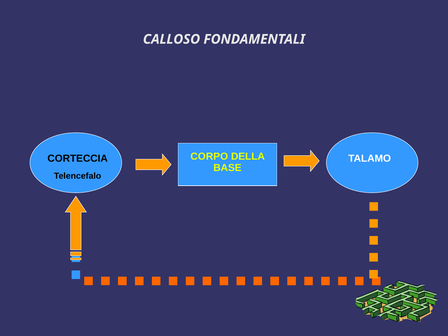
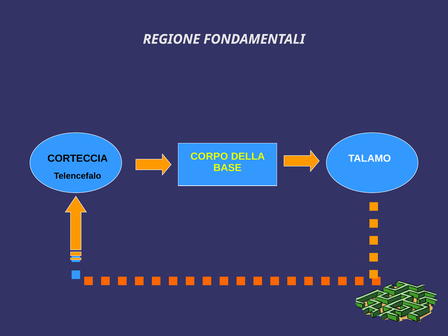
CALLOSO: CALLOSO -> REGIONE (171, 39)
